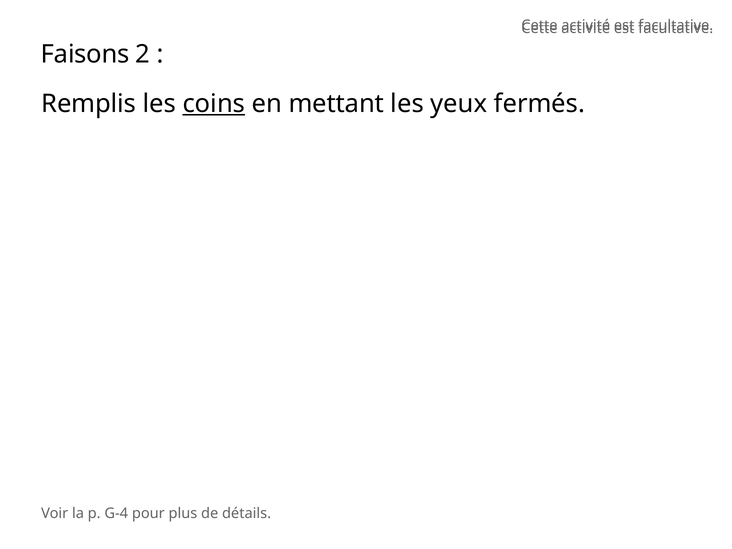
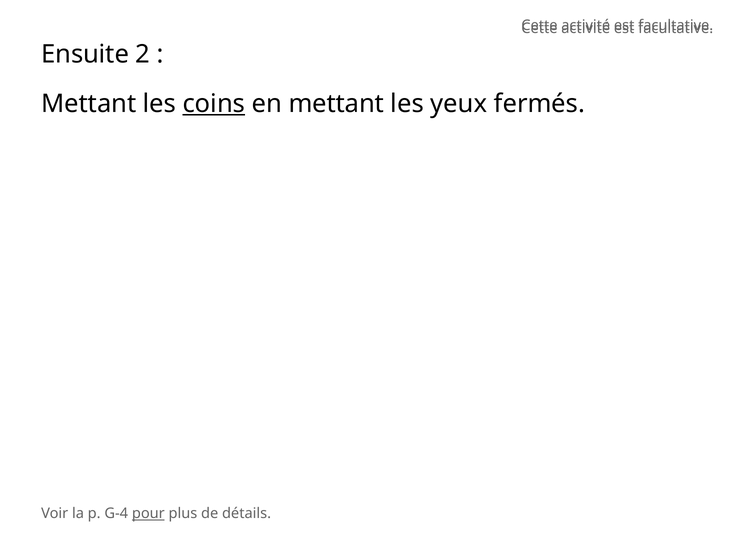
Faisons: Faisons -> Ensuite (85, 54)
Remplis: Remplis -> Mettant (89, 104)
pour underline: none -> present (148, 514)
